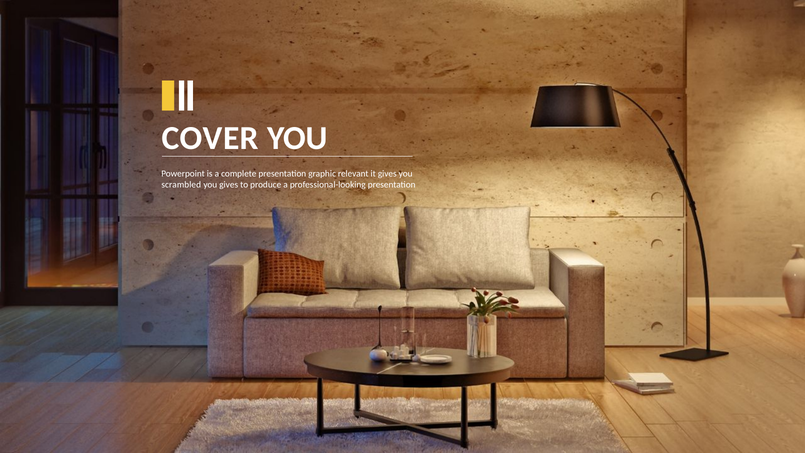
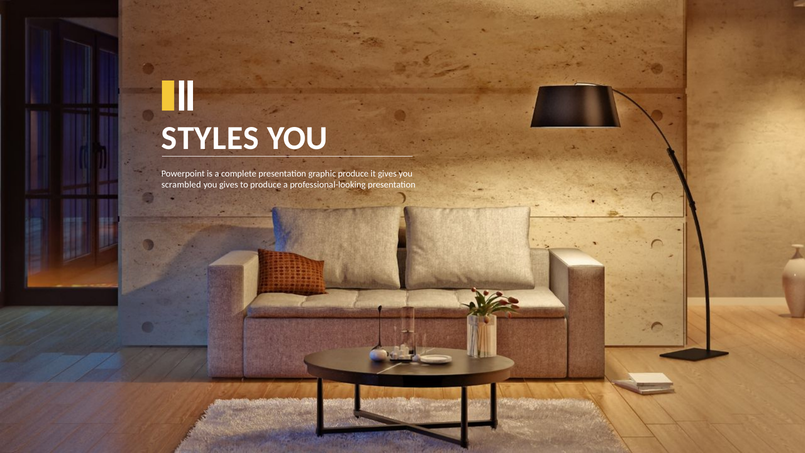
COVER: COVER -> STYLES (210, 138)
graphic relevant: relevant -> produce (353, 174)
